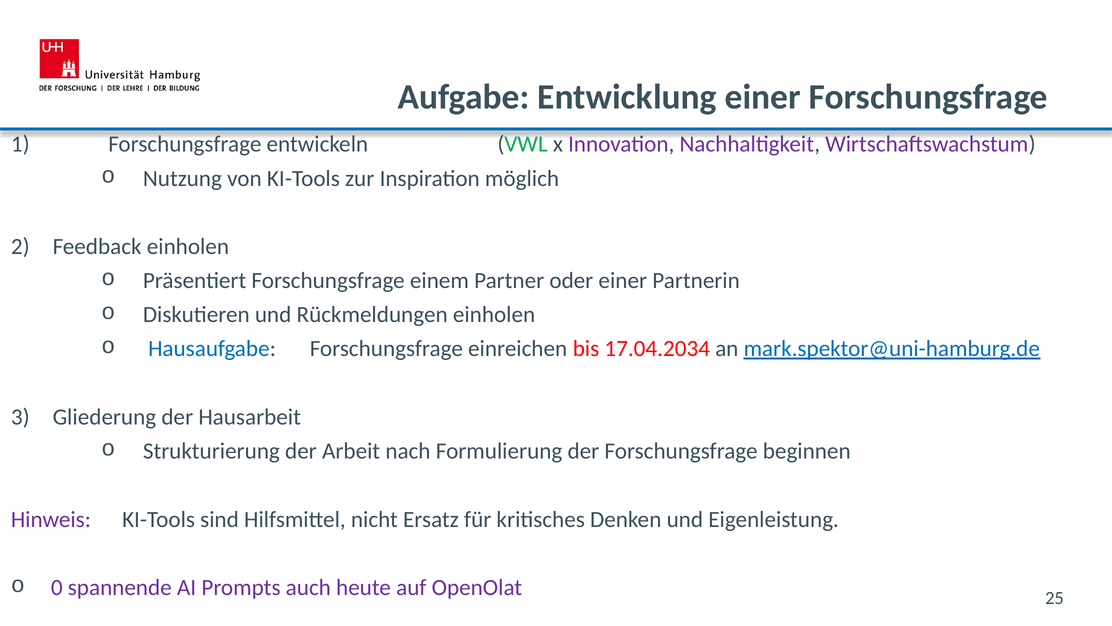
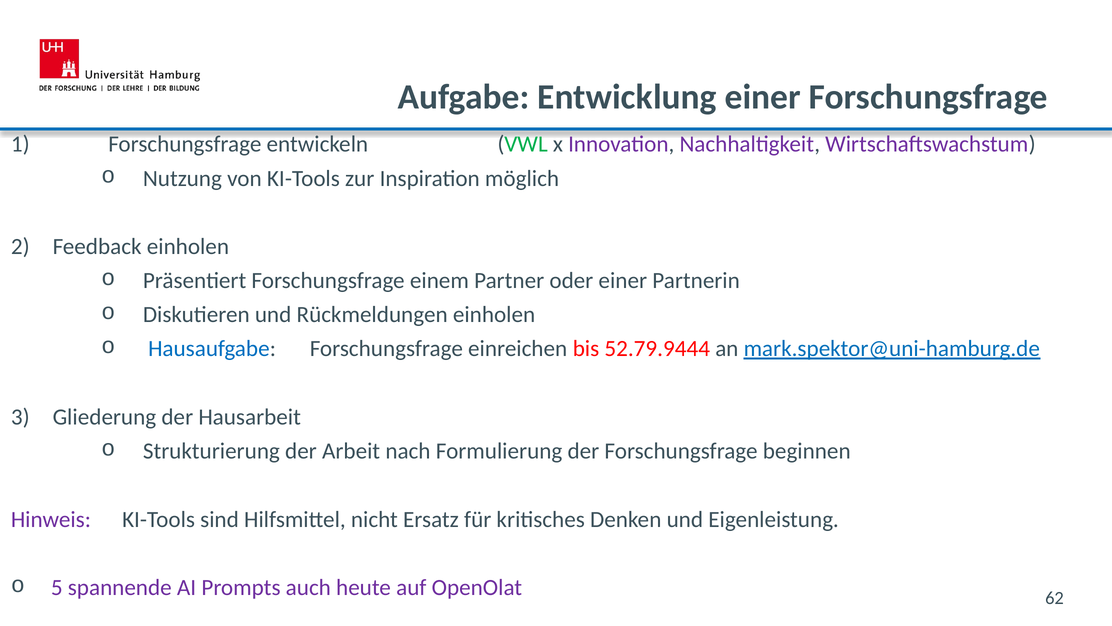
17.04.2034: 17.04.2034 -> 52.79.9444 (657, 348)
0: 0 -> 5 (57, 587)
25: 25 -> 62 (1054, 598)
